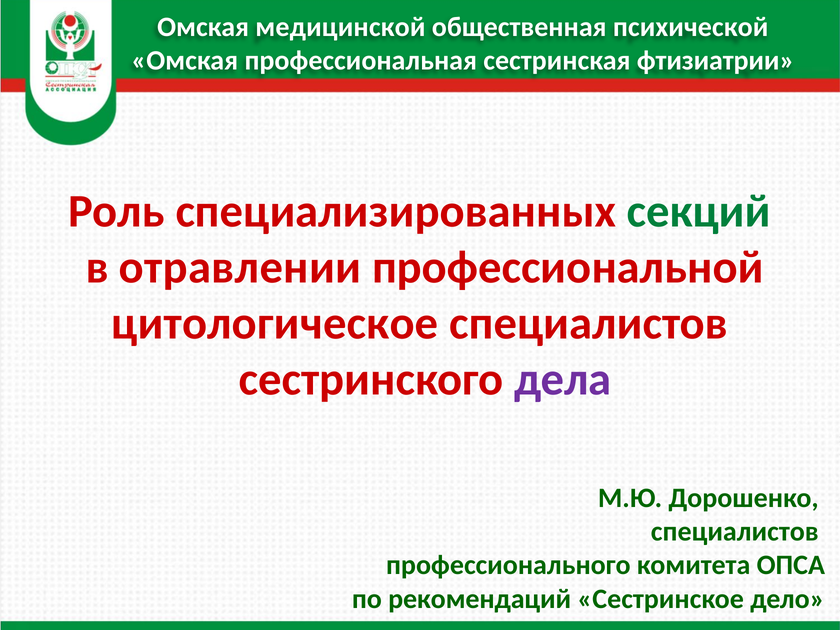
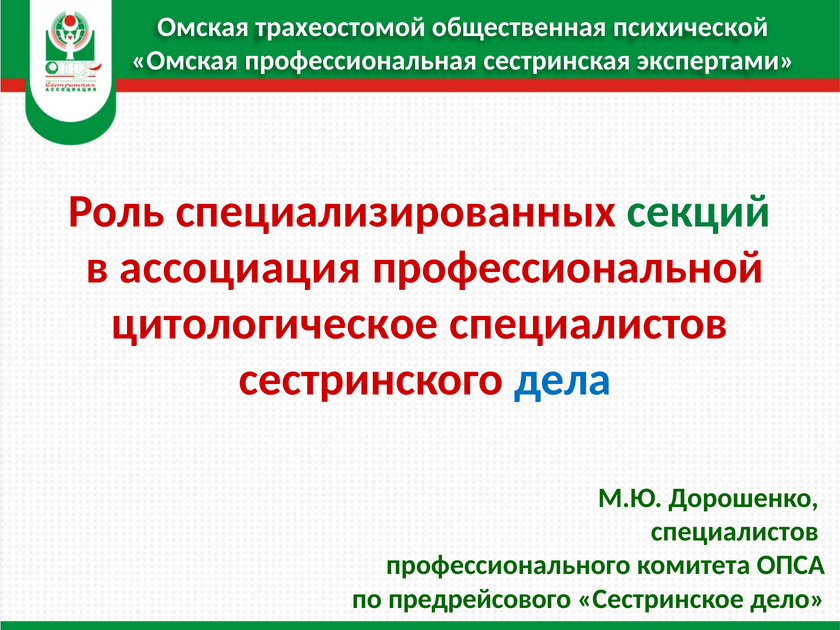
медицинской: медицинской -> трахеостомой (340, 27)
фтизиатрии: фтизиатрии -> экспертами (716, 61)
отравлении: отравлении -> ассоциация (240, 267)
дела colour: purple -> blue (563, 379)
рекомендаций: рекомендаций -> предрейсового (480, 599)
